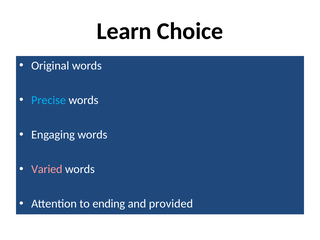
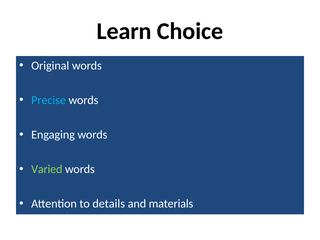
Varied colour: pink -> light green (47, 169)
ending: ending -> details (109, 204)
provided: provided -> materials (171, 204)
